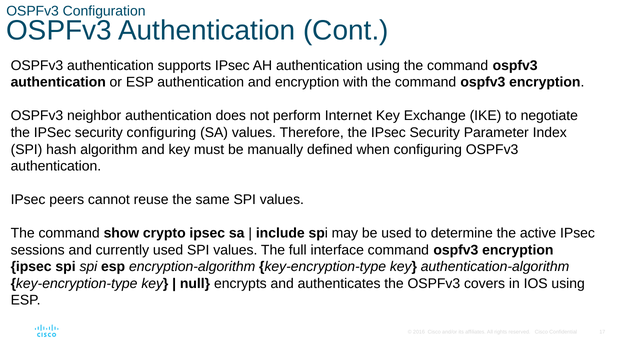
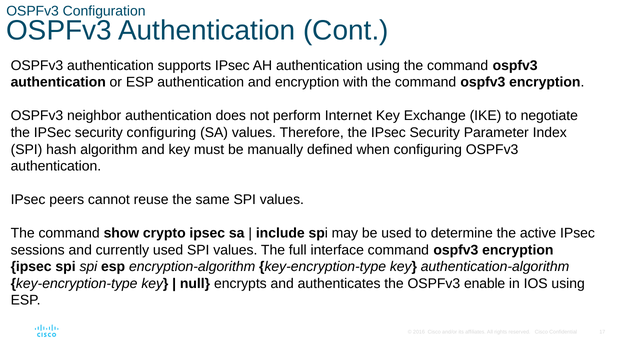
covers: covers -> enable (485, 283)
